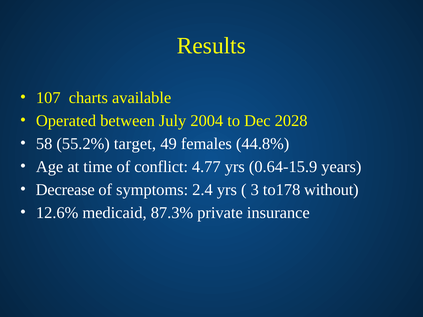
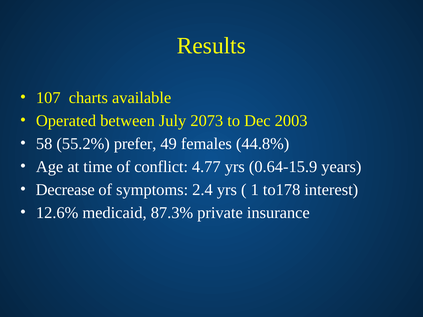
2004: 2004 -> 2073 (207, 121)
2028: 2028 -> 2003 (291, 121)
target: target -> prefer (135, 144)
3: 3 -> 1 (255, 190)
without: without -> interest (331, 190)
